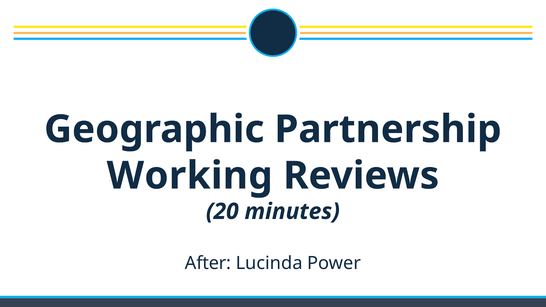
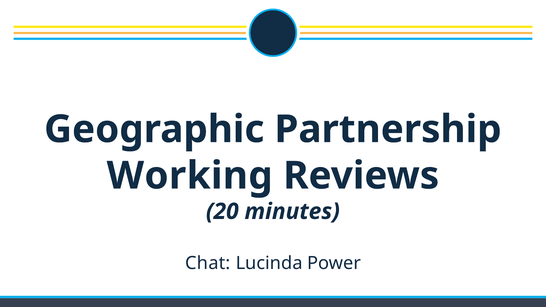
After: After -> Chat (208, 263)
